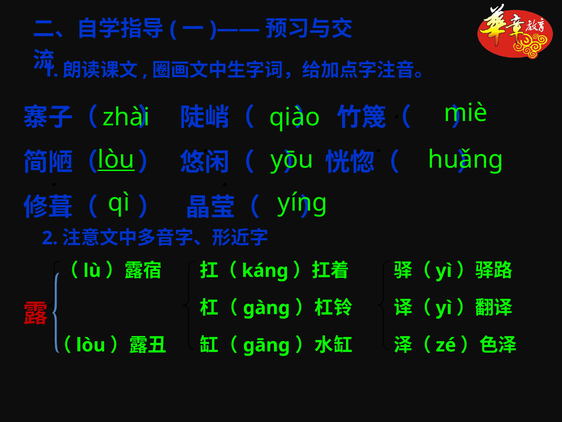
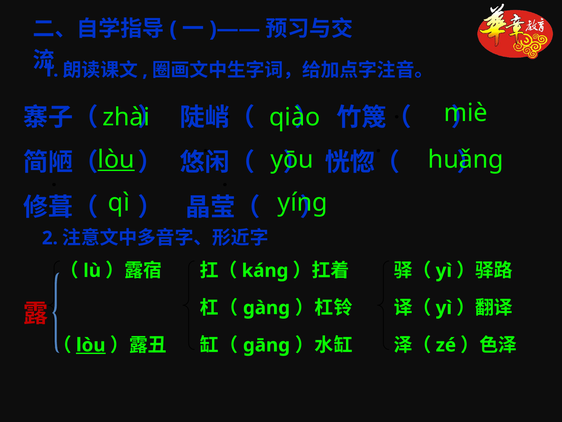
lòu underline: none -> present (91, 345)
